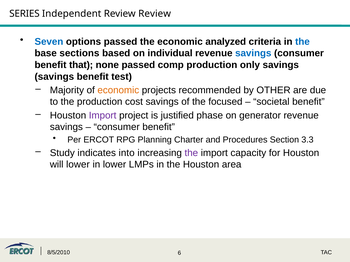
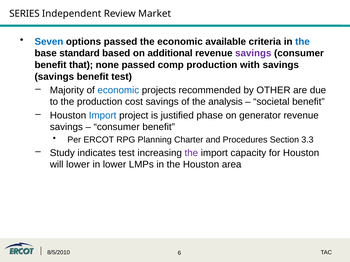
Review Review: Review -> Market (155, 14)
analyzed: analyzed -> available (226, 42)
sections: sections -> standard (80, 53)
individual: individual -> additional (170, 53)
savings colour: blue -> purple (253, 53)
only: only -> with (250, 65)
economic colour: orange -> blue (118, 90)
focused: focused -> analysis (225, 102)
Import colour: purple -> blue (103, 116)
indicates into: into -> test (127, 153)
